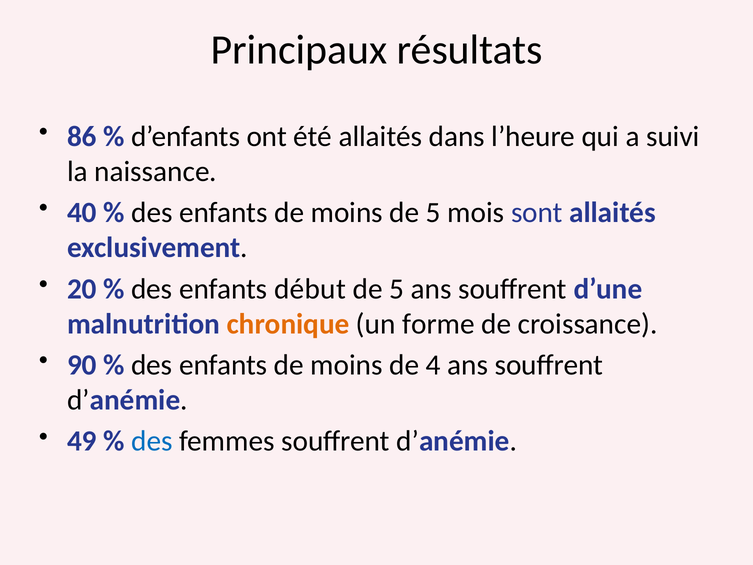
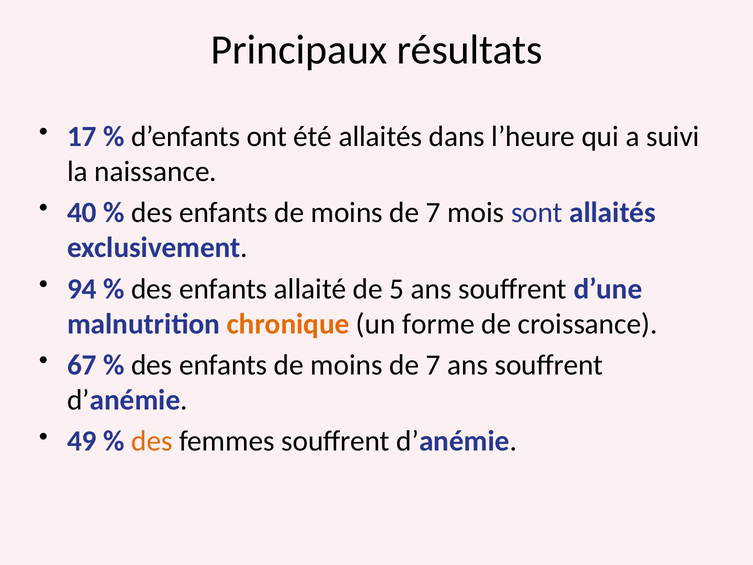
86: 86 -> 17 (82, 136)
5: 5 -> 7 (433, 213)
20: 20 -> 94 (82, 289)
début: début -> allaité (310, 289)
90: 90 -> 67 (82, 365)
4: 4 -> 7 (433, 365)
des colour: blue -> orange (152, 441)
